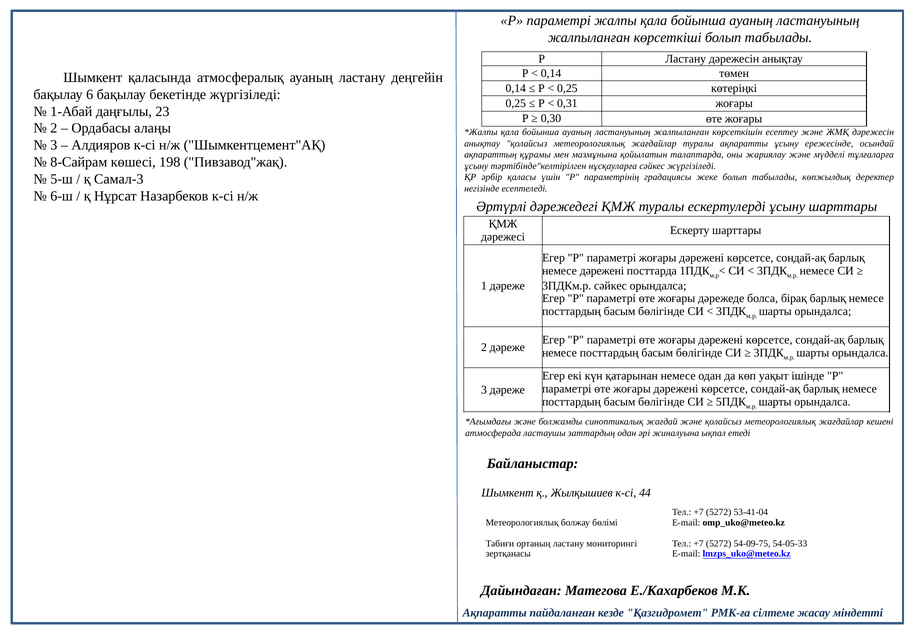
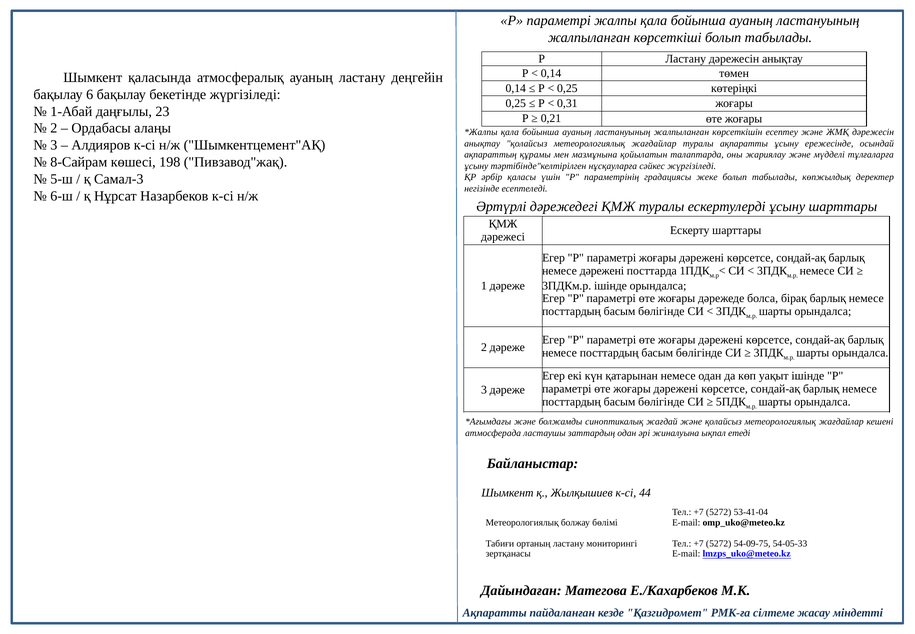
0,30: 0,30 -> 0,21 (551, 118)
3ПДКм.р сәйкес: сәйкес -> ішінде (610, 285)
